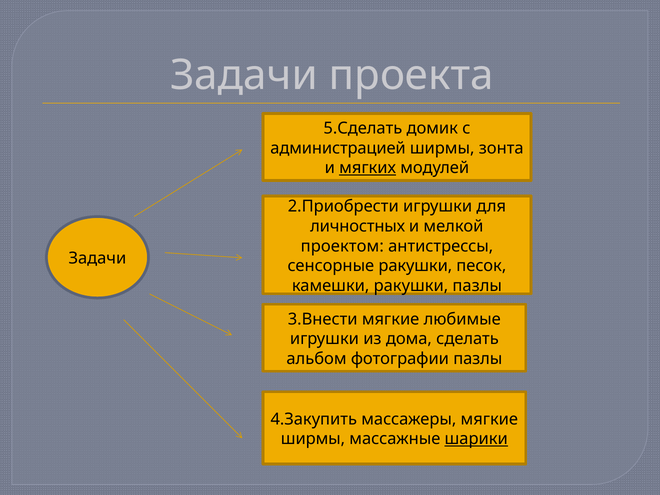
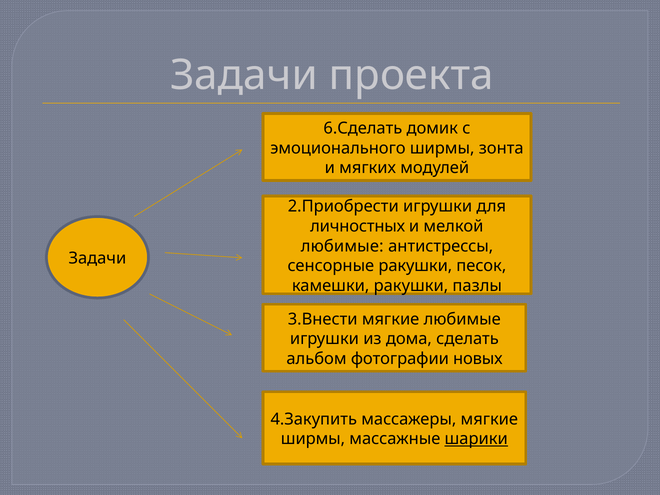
5.Сделать: 5.Сделать -> 6.Сделать (363, 128)
администрацией: администрацией -> эмоционального (338, 148)
мягких underline: present -> none (368, 168)
проектом: проектом -> любимые (342, 246)
фотографии пазлы: пазлы -> новых (478, 359)
